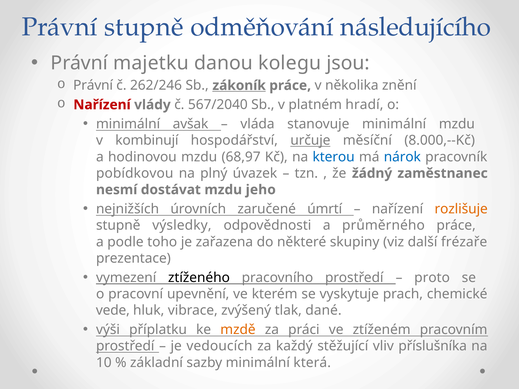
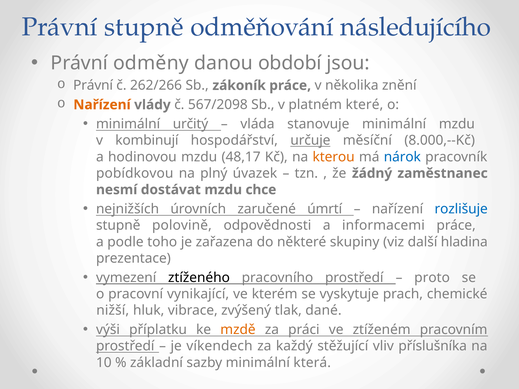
majetku: majetku -> odměny (151, 63)
kolegu: kolegu -> období (290, 63)
262/246: 262/246 -> 262/266 (156, 86)
zákoník underline: present -> none (239, 86)
Nařízení colour: red -> orange (102, 105)
567/2040: 567/2040 -> 567/2098 (218, 105)
hradí: hradí -> které (364, 105)
avšak: avšak -> určitý (191, 124)
68,97: 68,97 -> 48,17 (241, 157)
kterou colour: blue -> orange (334, 157)
jeho: jeho -> chce (261, 190)
rozlišuje colour: orange -> blue (461, 209)
výsledky: výsledky -> polovině (182, 226)
průměrného: průměrného -> informacemi (383, 226)
frézaře: frézaře -> hladina (464, 242)
upevnění: upevnění -> vynikající (198, 294)
vede: vede -> nižší (113, 311)
vedoucích: vedoucích -> víkendech (219, 346)
